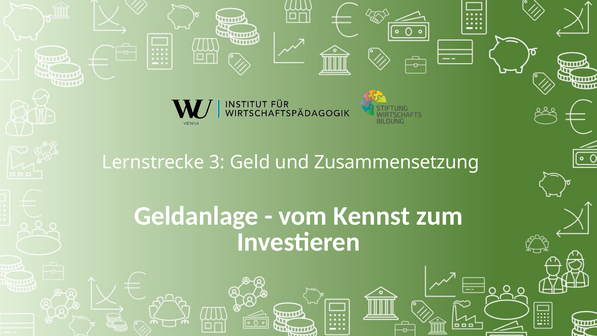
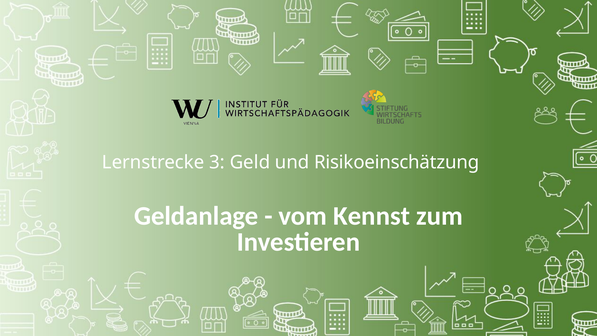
Zusammensetzung: Zusammensetzung -> Risikoeinschätzung (397, 162)
